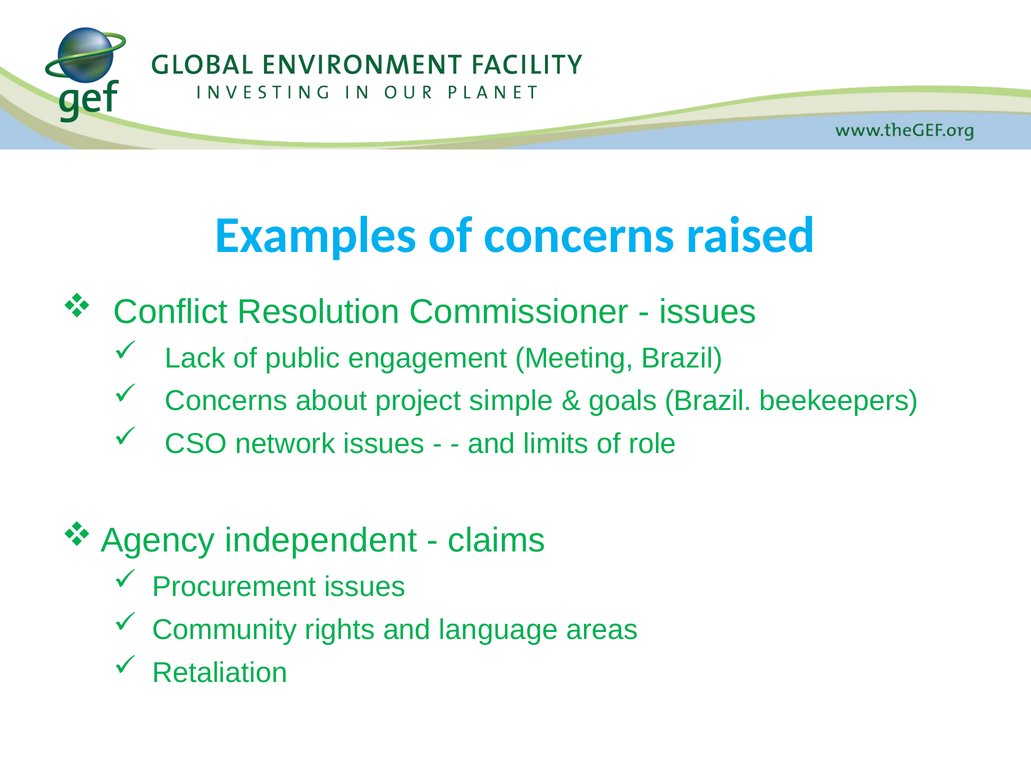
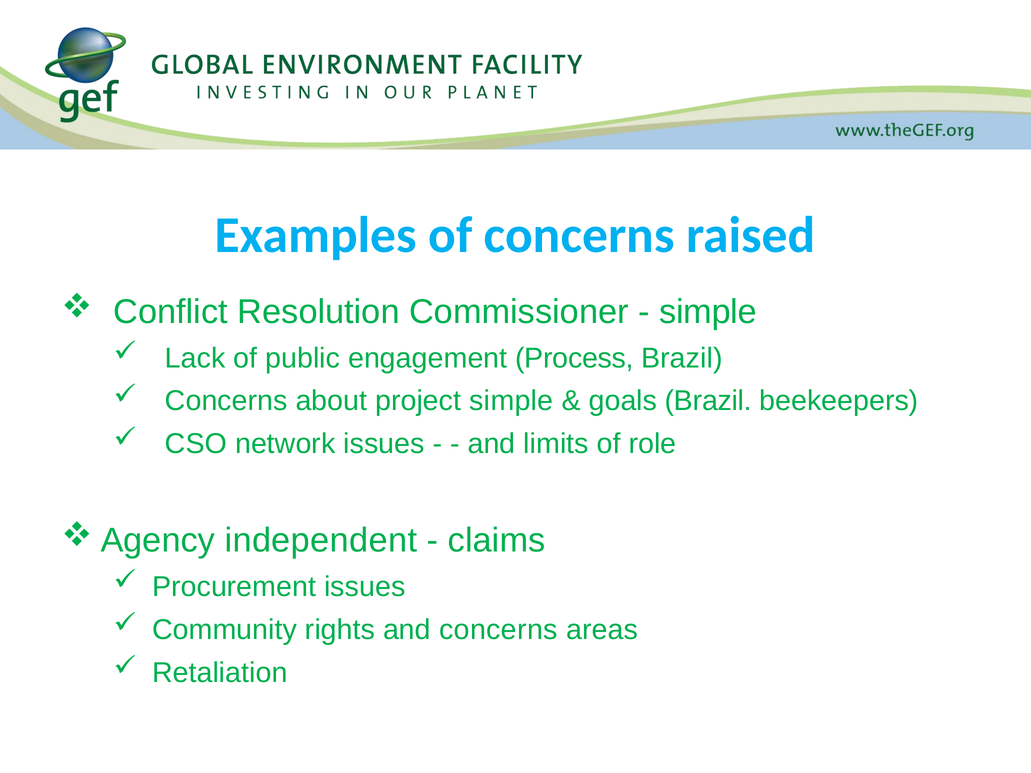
issues: issues -> simple (708, 312)
Meeting: Meeting -> Process (575, 358)
and language: language -> concerns (498, 630)
